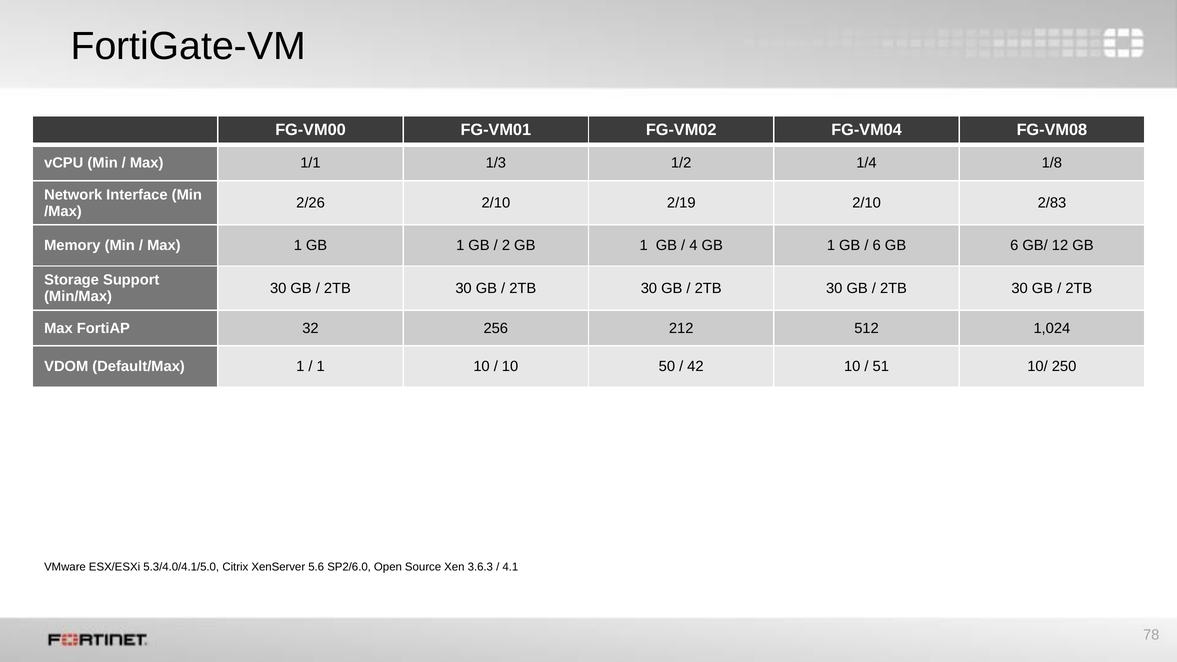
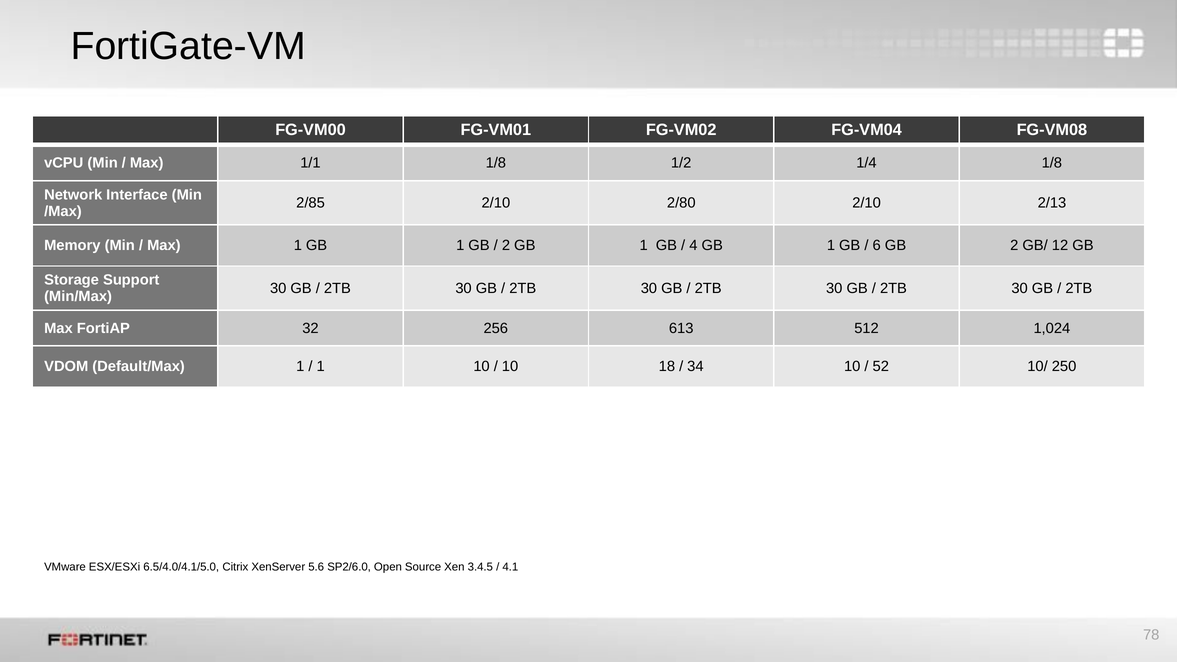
1/1 1/3: 1/3 -> 1/8 (496, 163)
2/26: 2/26 -> 2/85 (311, 203)
2/19: 2/19 -> 2/80 (681, 203)
2/83: 2/83 -> 2/13 (1052, 203)
GB 6: 6 -> 2 (1014, 246)
212: 212 -> 613 (681, 328)
50: 50 -> 18 (667, 367)
42: 42 -> 34 (695, 367)
51: 51 -> 52 (881, 367)
5.3/4.0/4.1/5.0: 5.3/4.0/4.1/5.0 -> 6.5/4.0/4.1/5.0 (181, 567)
3.6.3: 3.6.3 -> 3.4.5 (480, 567)
